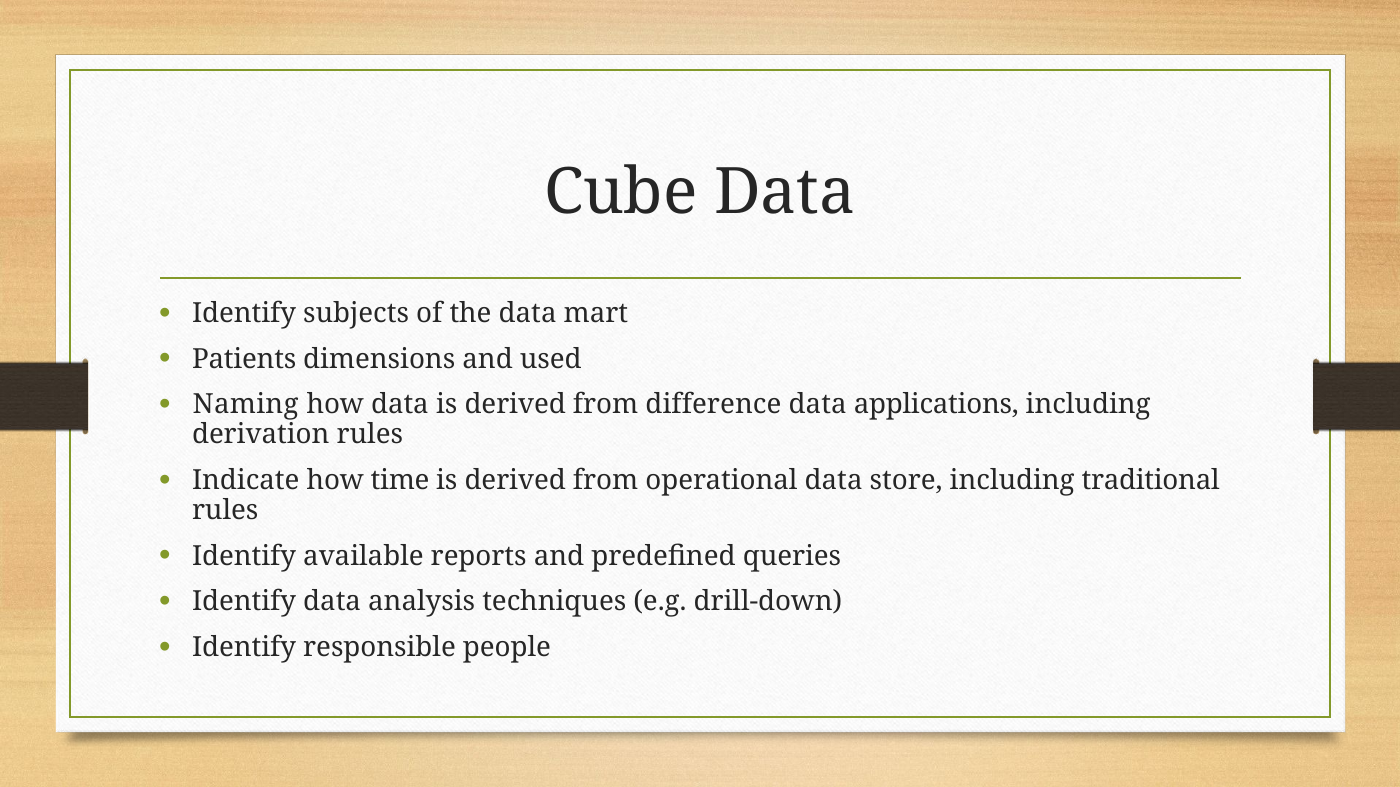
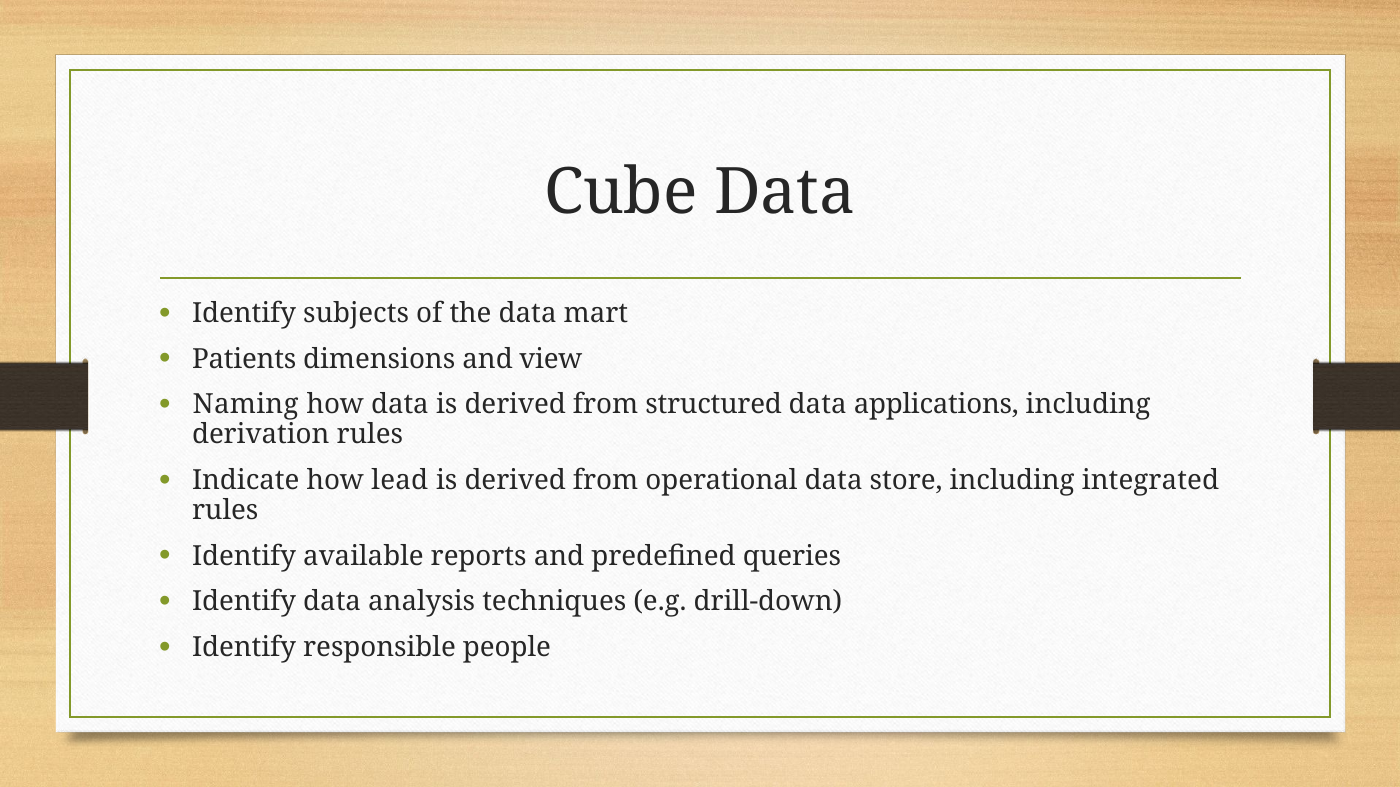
used: used -> view (551, 359)
difference: difference -> structured (714, 405)
time: time -> lead (400, 481)
traditional: traditional -> integrated (1150, 481)
